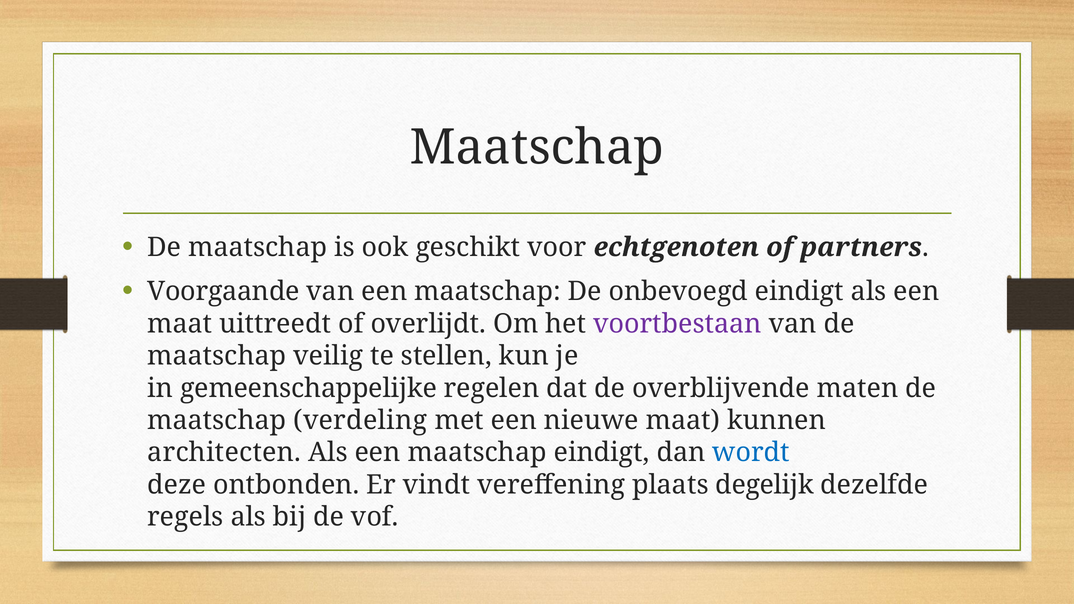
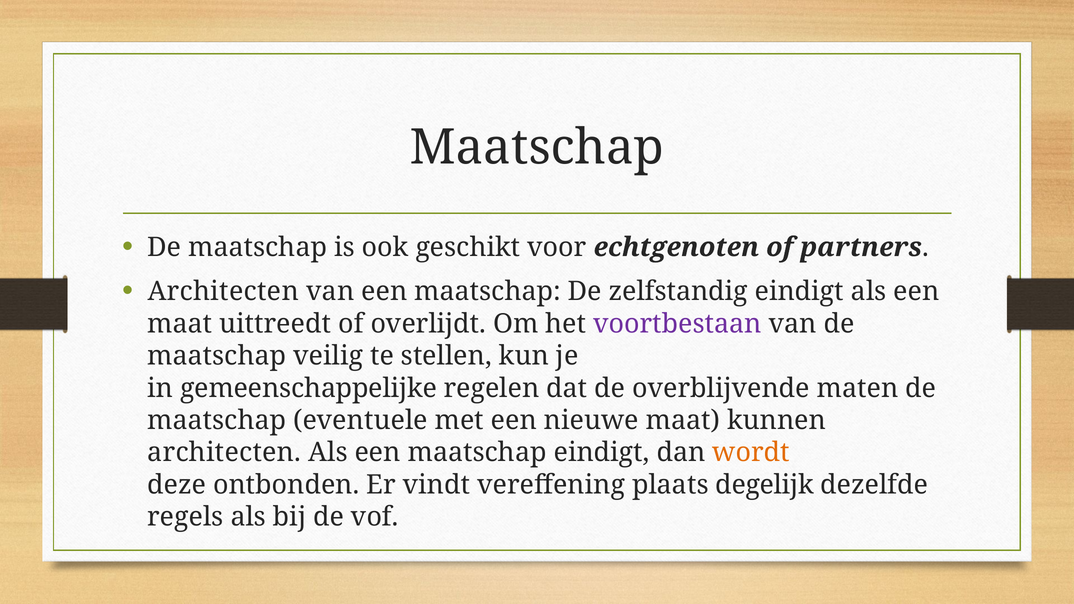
Voorgaande: Voorgaande -> Architecten (223, 292)
onbevoegd: onbevoegd -> zelfstandig (678, 292)
verdeling: verdeling -> eventuele (361, 420)
wordt colour: blue -> orange (751, 453)
